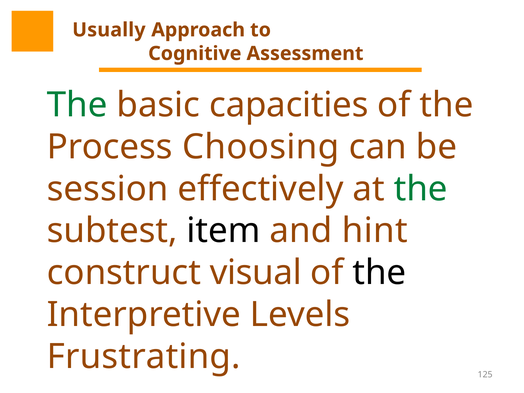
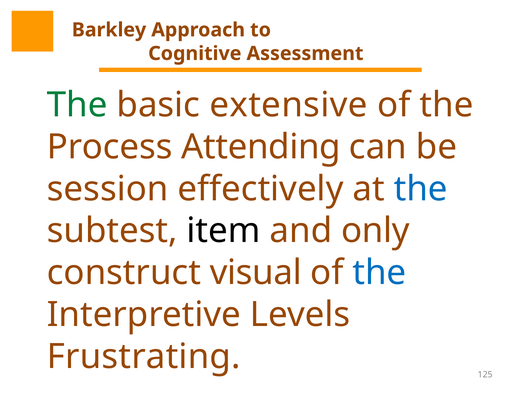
Usually: Usually -> Barkley (109, 30)
capacities: capacities -> extensive (289, 105)
Choosing: Choosing -> Attending (261, 147)
the colour: green -> blue (421, 189)
hint: hint -> only (375, 231)
the colour: black -> blue (379, 273)
